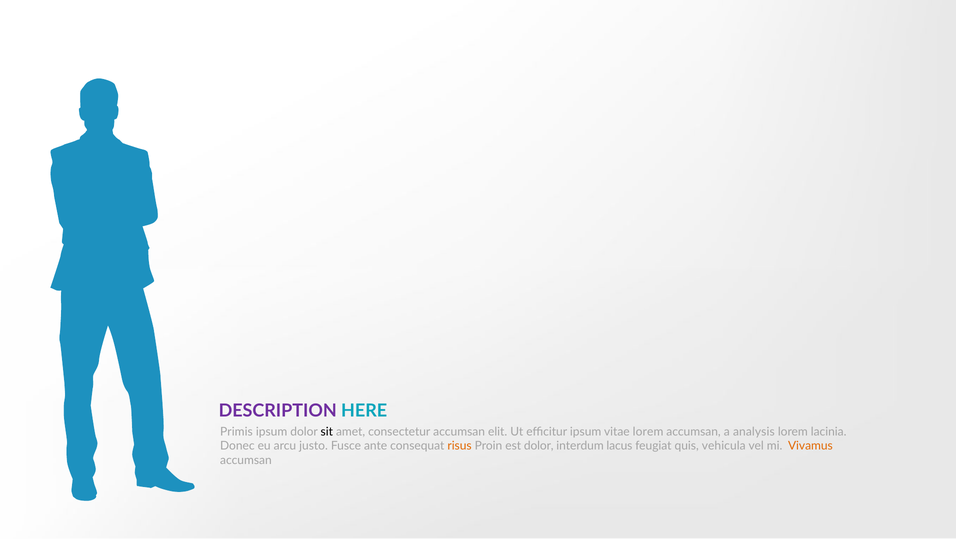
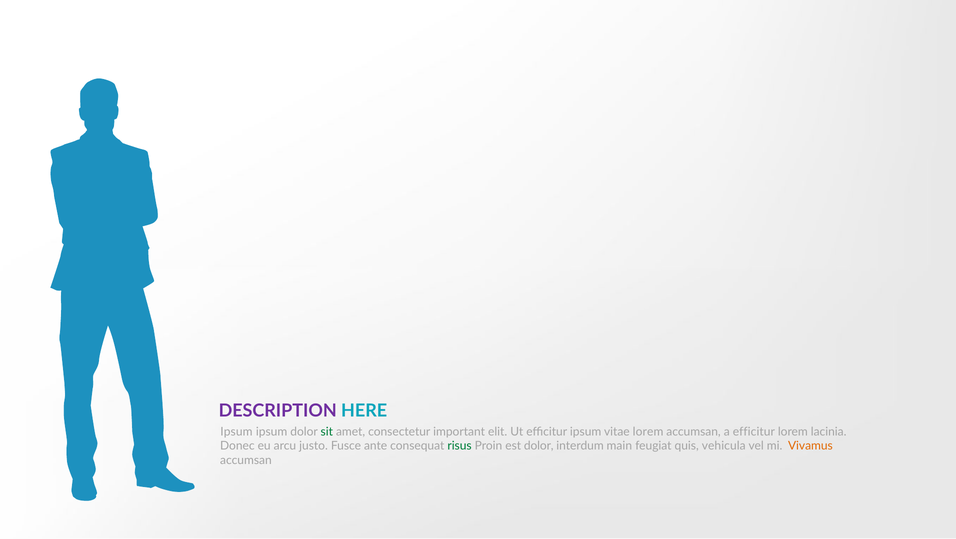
Primis: Primis -> Ipsum (236, 432)
sit colour: black -> green (327, 432)
consectetur accumsan: accumsan -> important (459, 432)
a analysis: analysis -> efficitur (754, 432)
risus colour: orange -> green (460, 446)
lacus: lacus -> main (619, 446)
